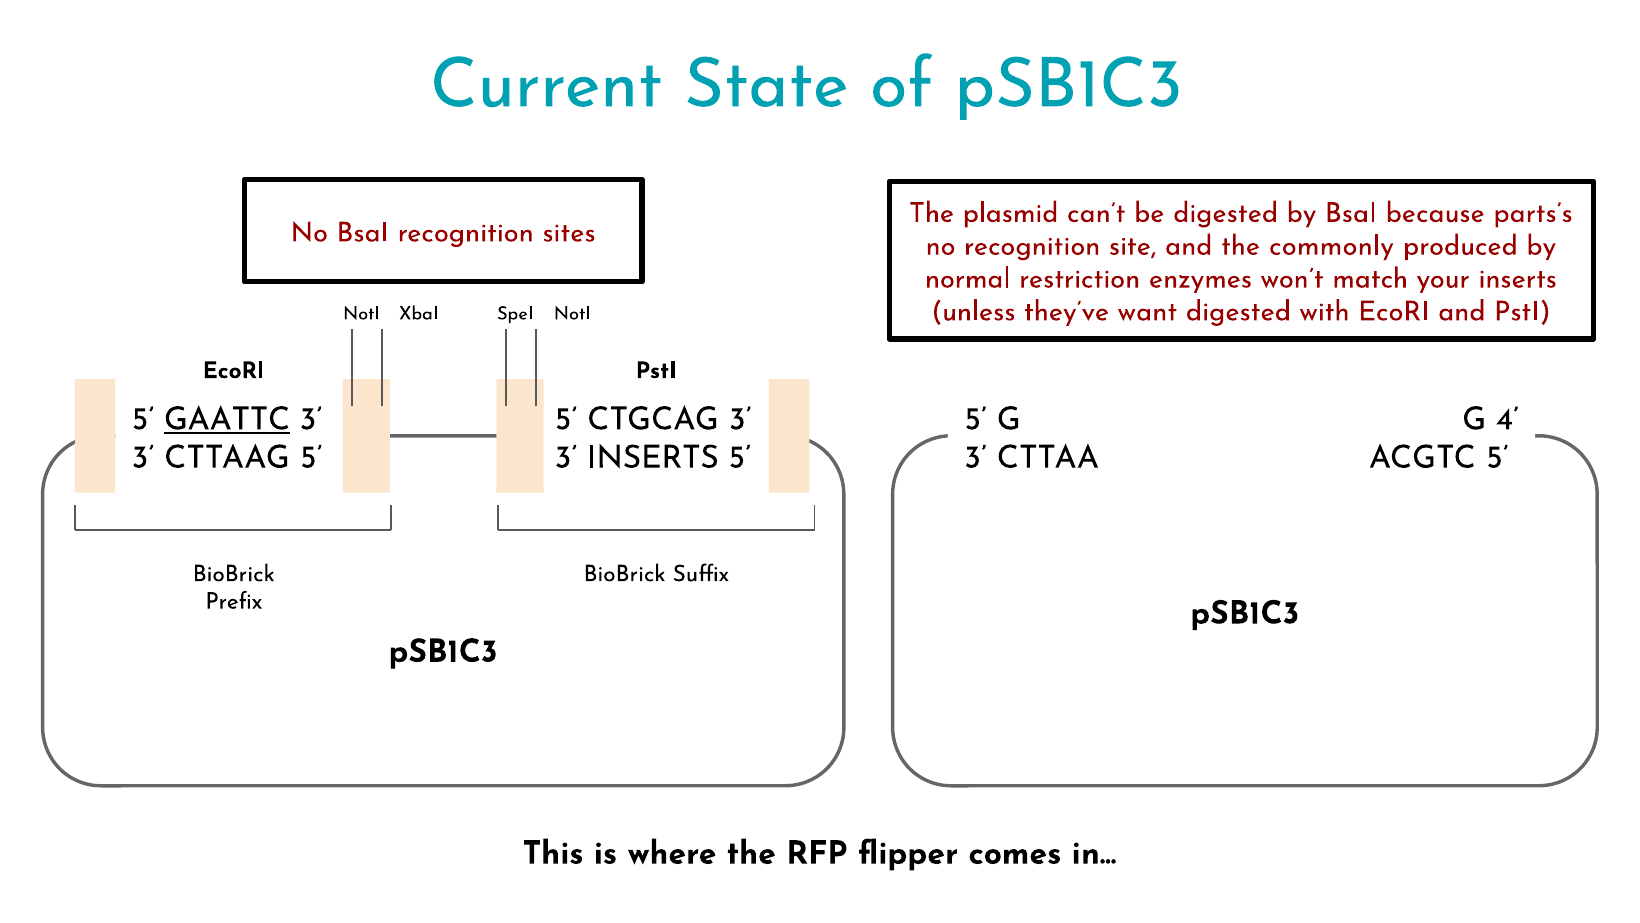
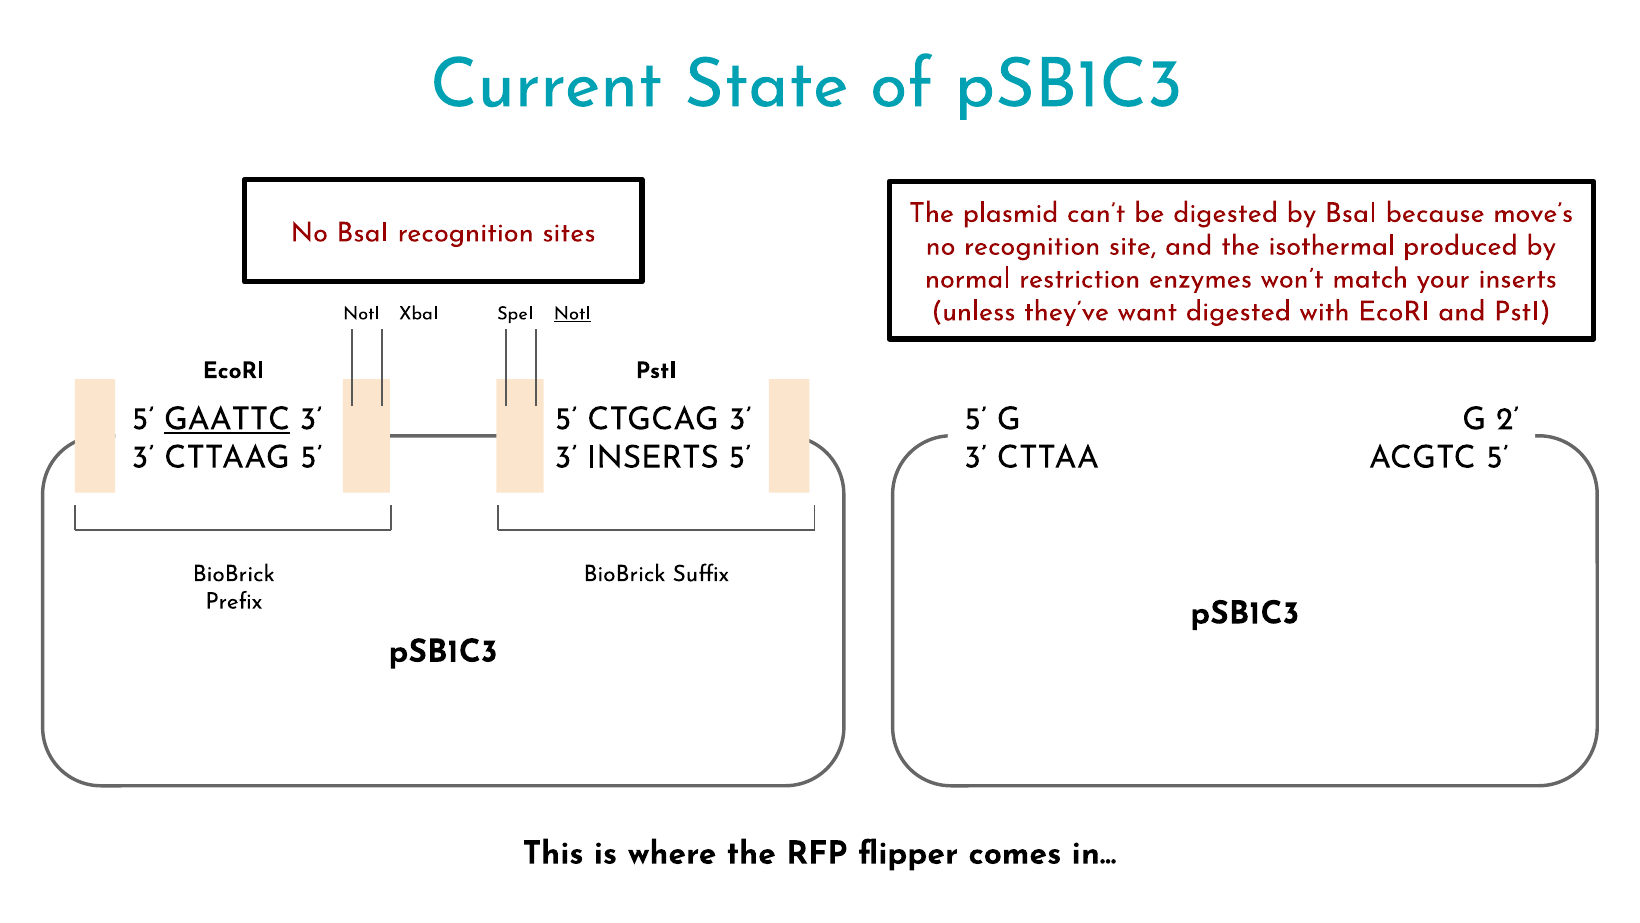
parts’s: parts’s -> move’s (1533, 213)
commonly: commonly -> isothermal (1332, 246)
NotI underline: none -> present (572, 313)
4: 4 -> 2 (1508, 419)
